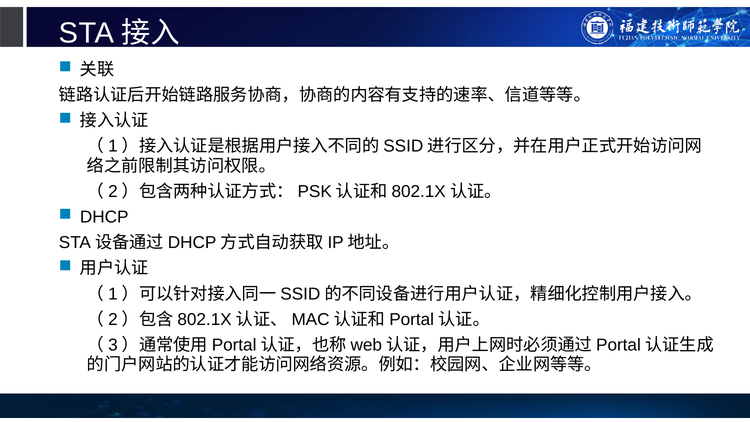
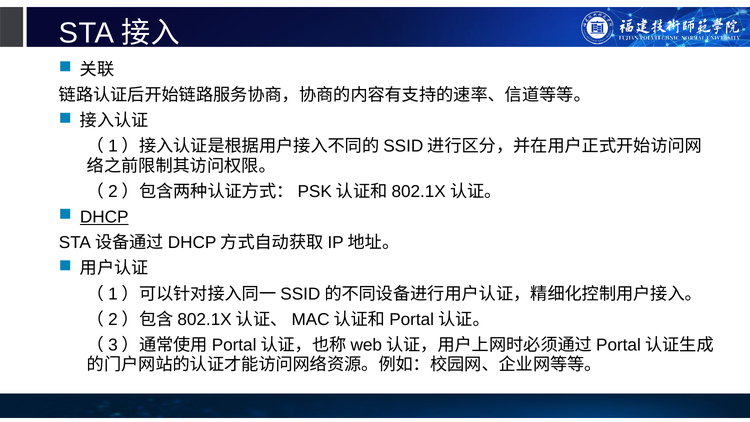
DHCP underline: none -> present (104, 217)
